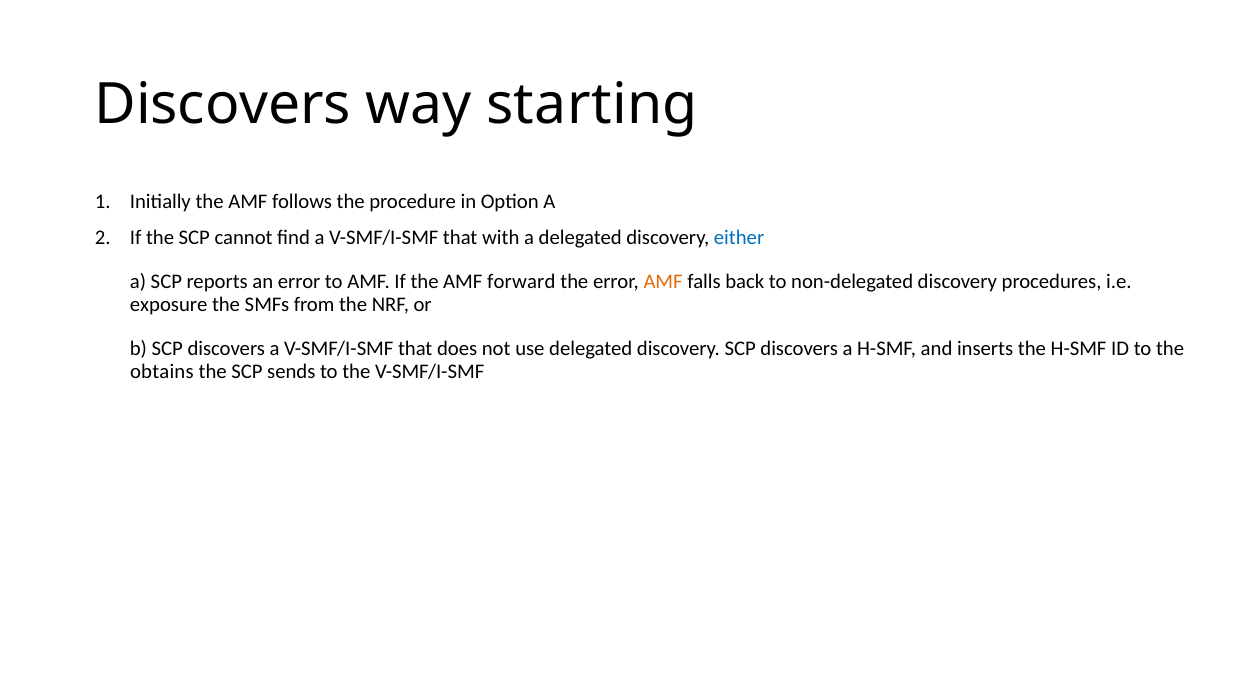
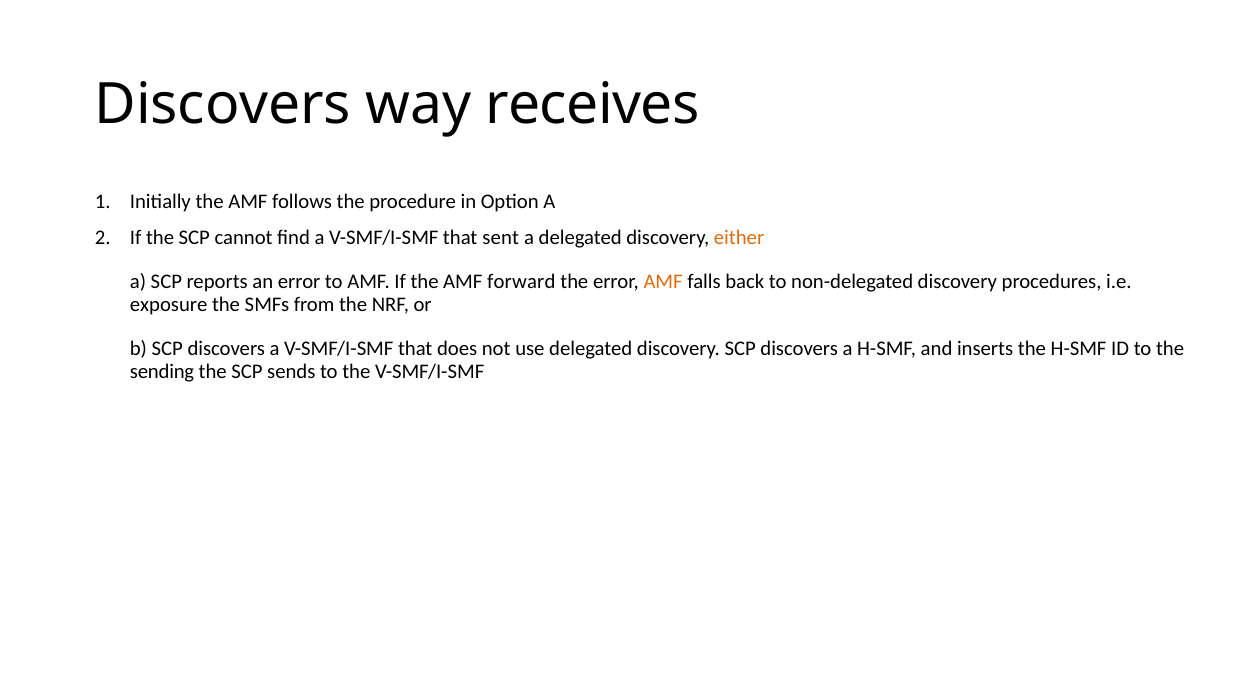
starting: starting -> receives (592, 105)
with: with -> sent (501, 237)
either colour: blue -> orange (739, 237)
obtains: obtains -> sending (162, 372)
